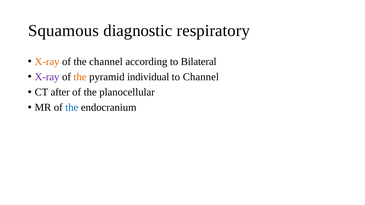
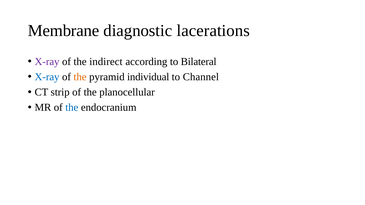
Squamous: Squamous -> Membrane (64, 31)
respiratory: respiratory -> lacerations (213, 31)
X-ray colour: orange -> purple (47, 62)
the channel: channel -> indirect (106, 62)
X-ray colour: purple -> blue (47, 77)
after: after -> strip (60, 92)
